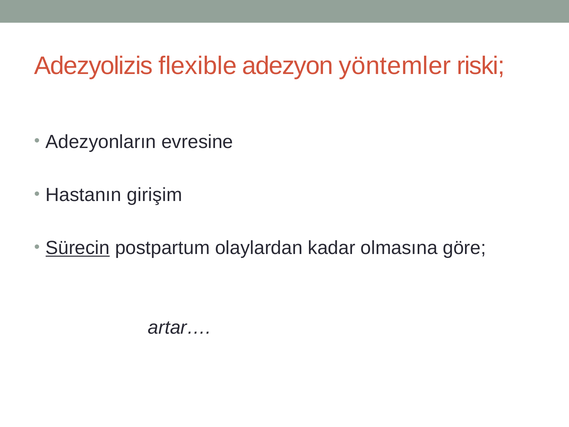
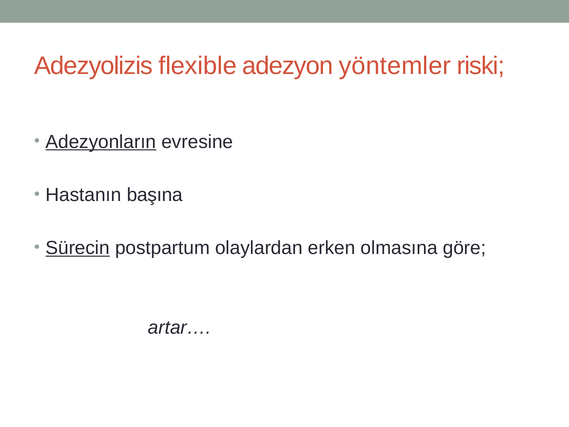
Adezyonların underline: none -> present (101, 142)
girişim: girişim -> başına (155, 195)
kadar: kadar -> erken (332, 248)
